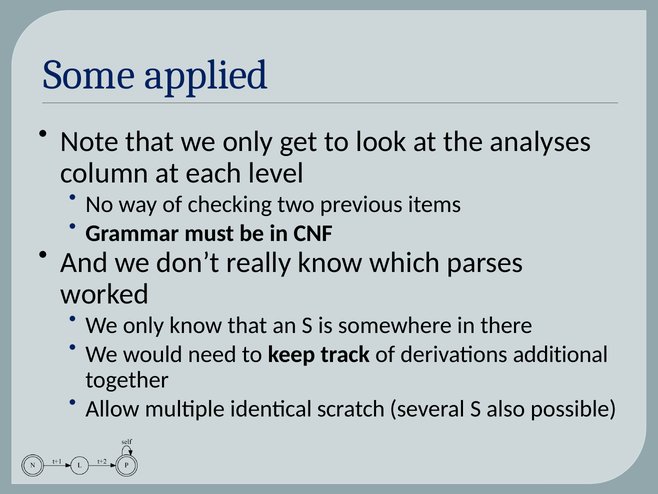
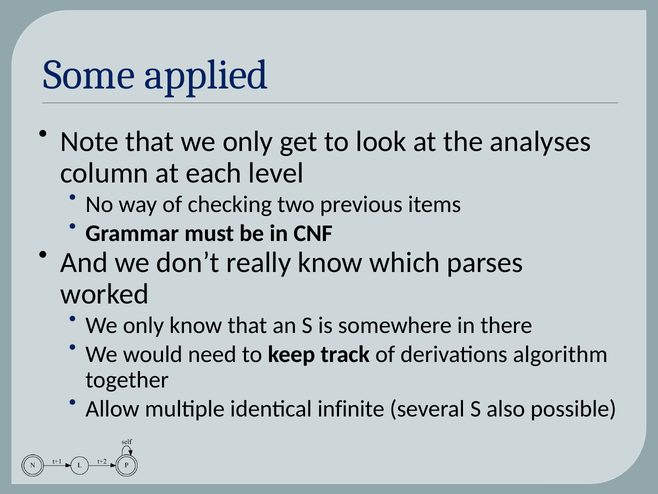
additional: additional -> algorithm (560, 354)
scratch: scratch -> infinite (351, 409)
